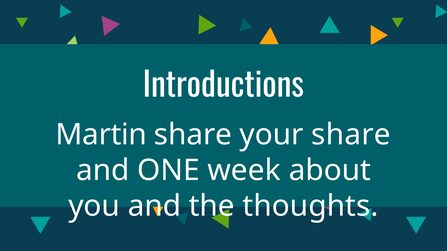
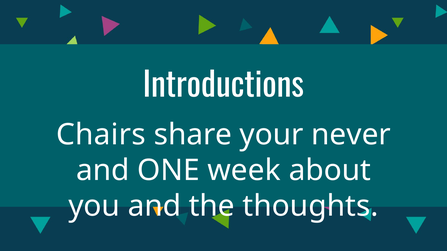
Martin: Martin -> Chairs (101, 135)
your share: share -> never (351, 135)
